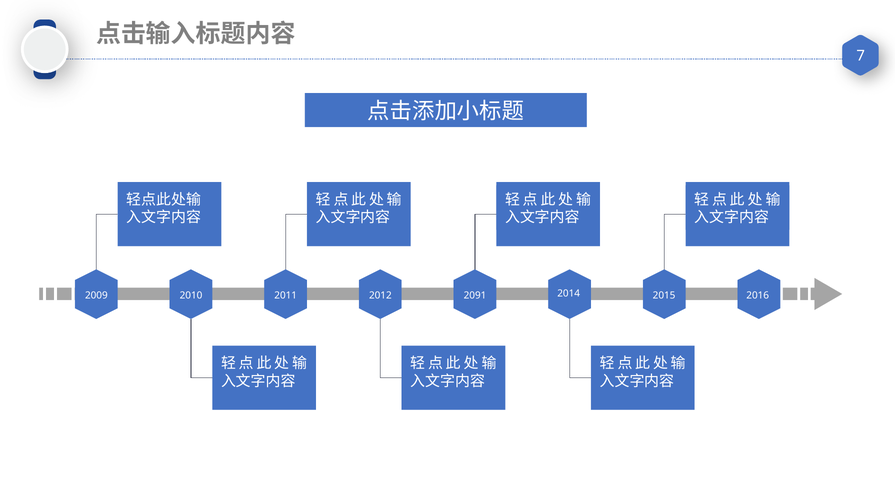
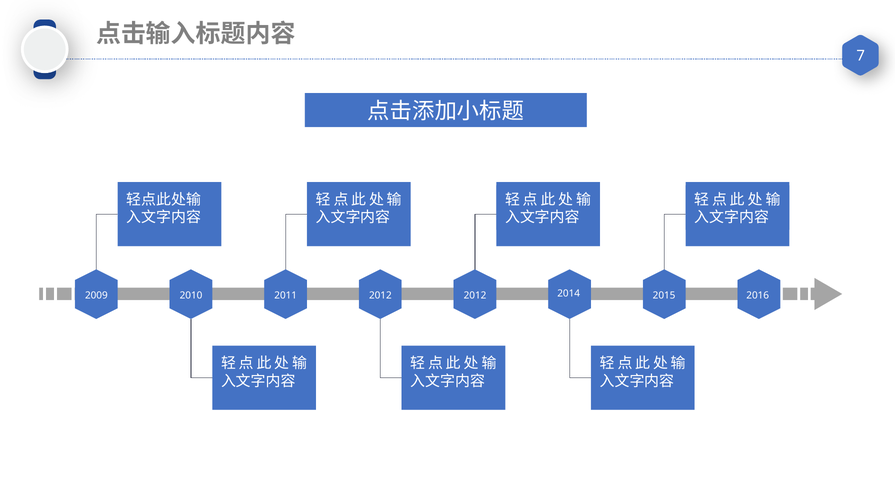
2091: 2091 -> 2012 (475, 296)
